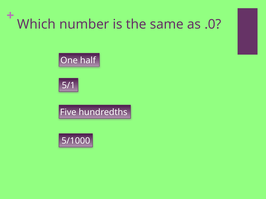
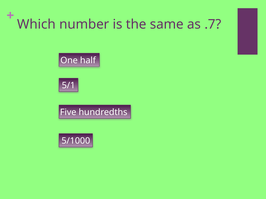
.0: .0 -> .7 (213, 24)
